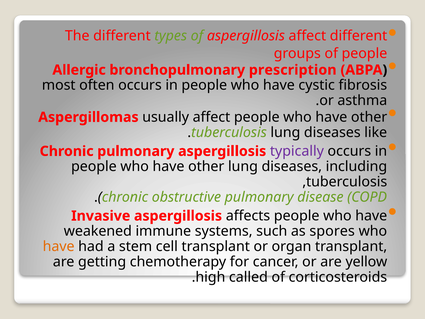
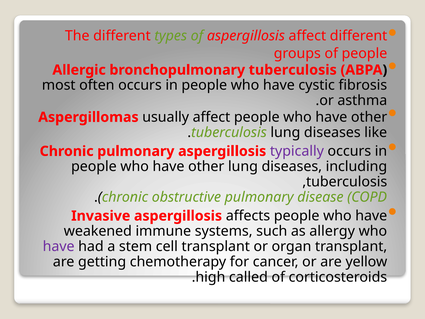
bronchopulmonary prescription: prescription -> tuberculosis (293, 70)
spores: spores -> allergy (332, 231)
have colour: orange -> purple (59, 246)
